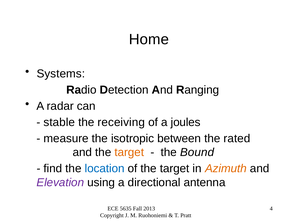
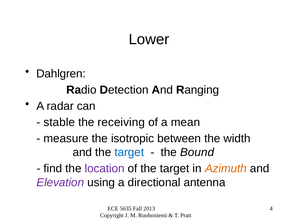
Home: Home -> Lower (149, 40)
Systems: Systems -> Dahlgren (61, 74)
joules: joules -> mean (185, 123)
rated: rated -> width (237, 139)
target colour: orange -> blue (129, 153)
location colour: blue -> purple (105, 169)
